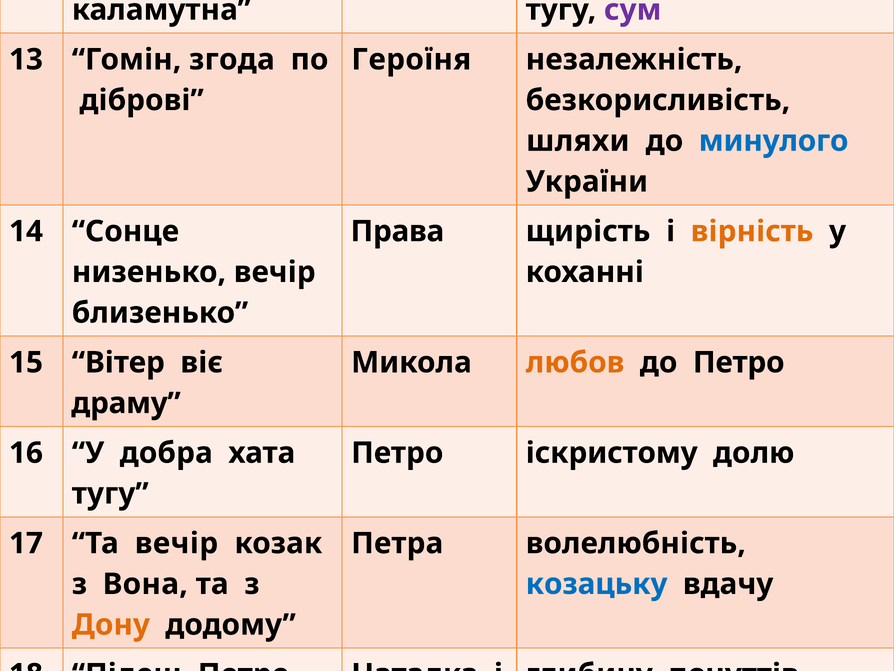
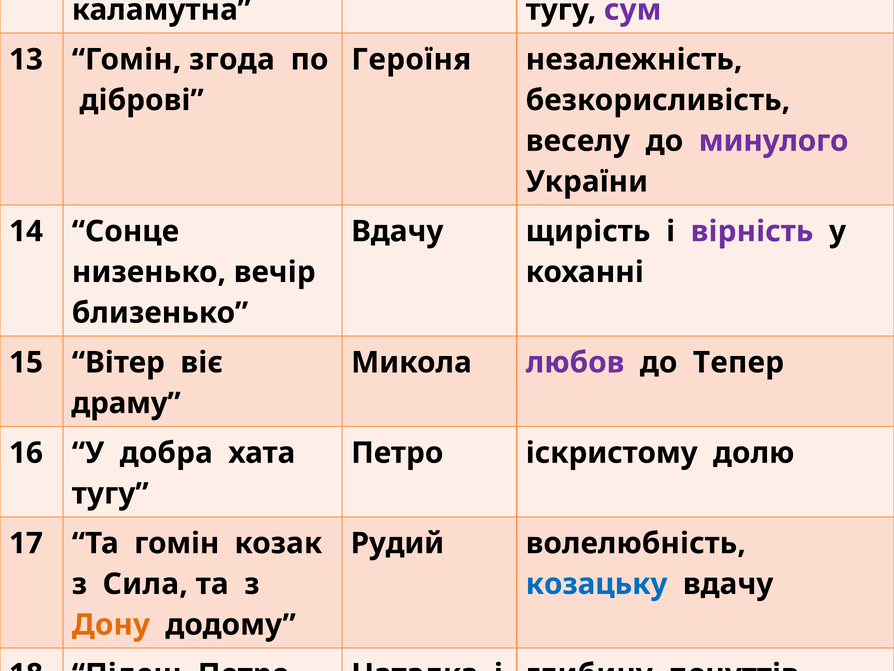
шляхи: шляхи -> веселу (578, 141)
минулого colour: blue -> purple (774, 141)
Права: Права -> Вдачу (397, 231)
вірність colour: orange -> purple (752, 231)
любов colour: orange -> purple (575, 362)
до Петро: Петро -> Тепер (738, 362)
Та вечір: вечір -> гомін (177, 543)
Петра: Петра -> Рудий (397, 543)
Вона: Вона -> Сила (145, 584)
